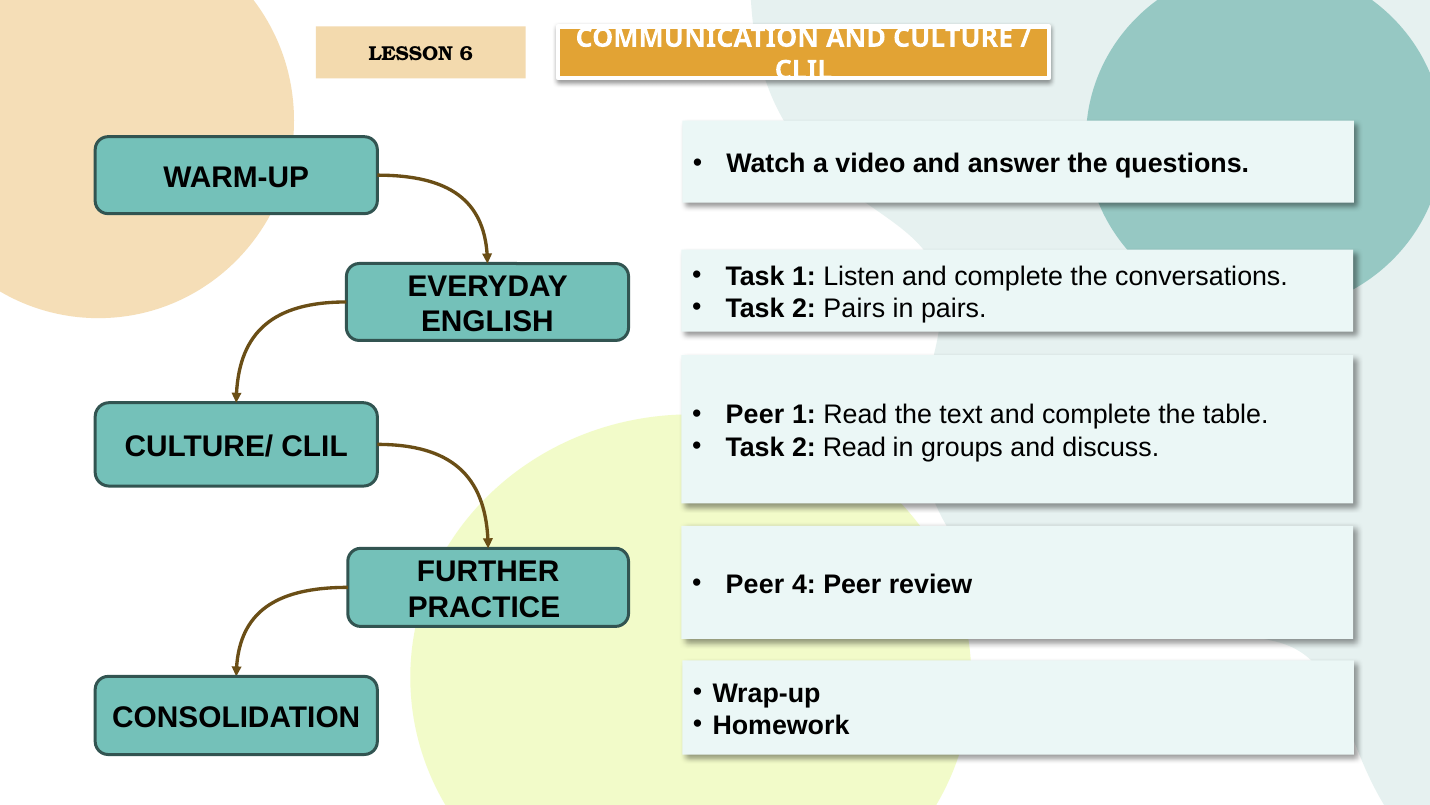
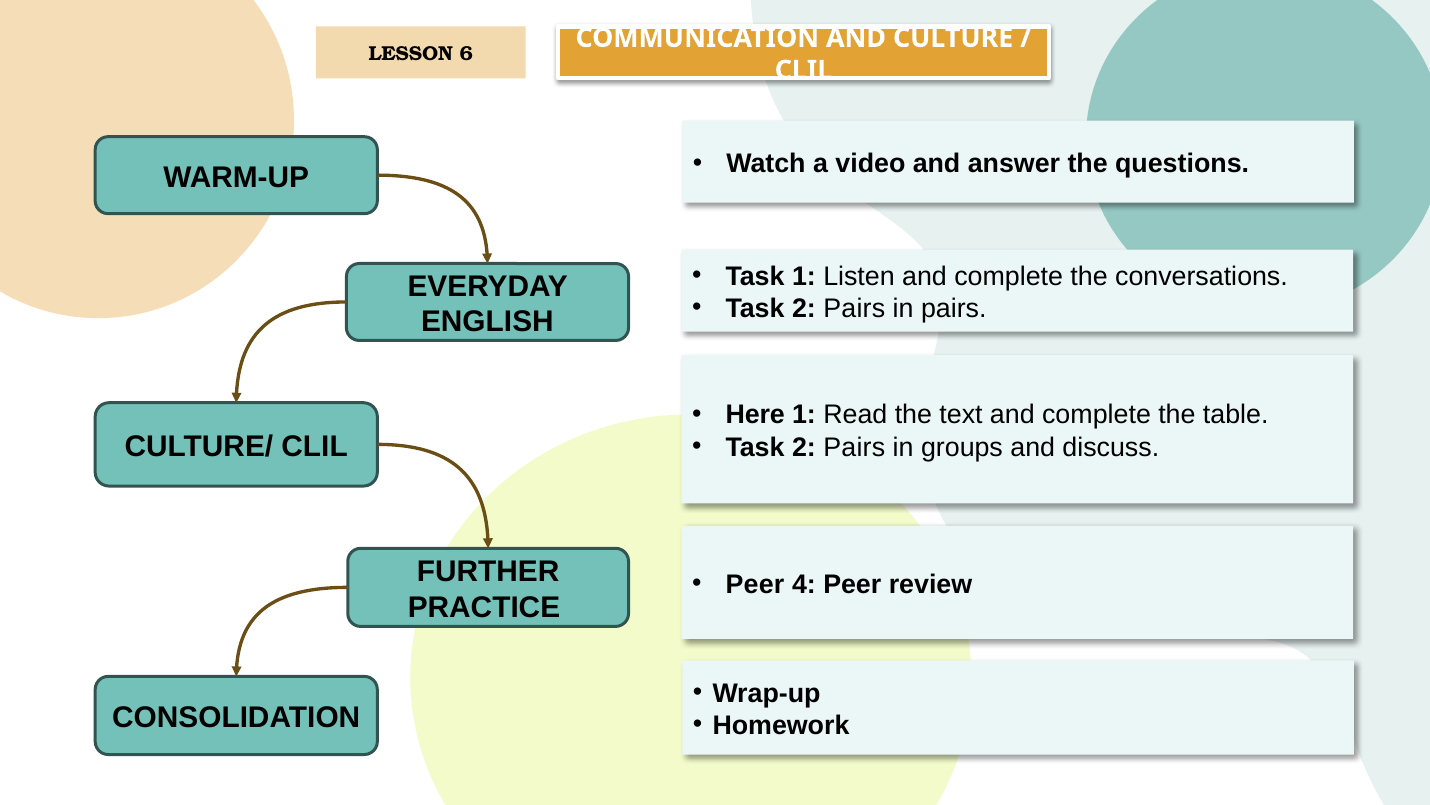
Peer: Peer -> Here (755, 415)
Read: Read -> Pairs (854, 447)
